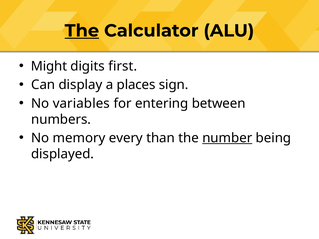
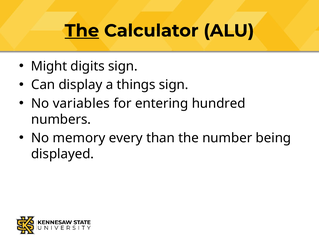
digits first: first -> sign (123, 66)
places: places -> things (136, 85)
between: between -> hundred (219, 104)
number underline: present -> none (227, 138)
